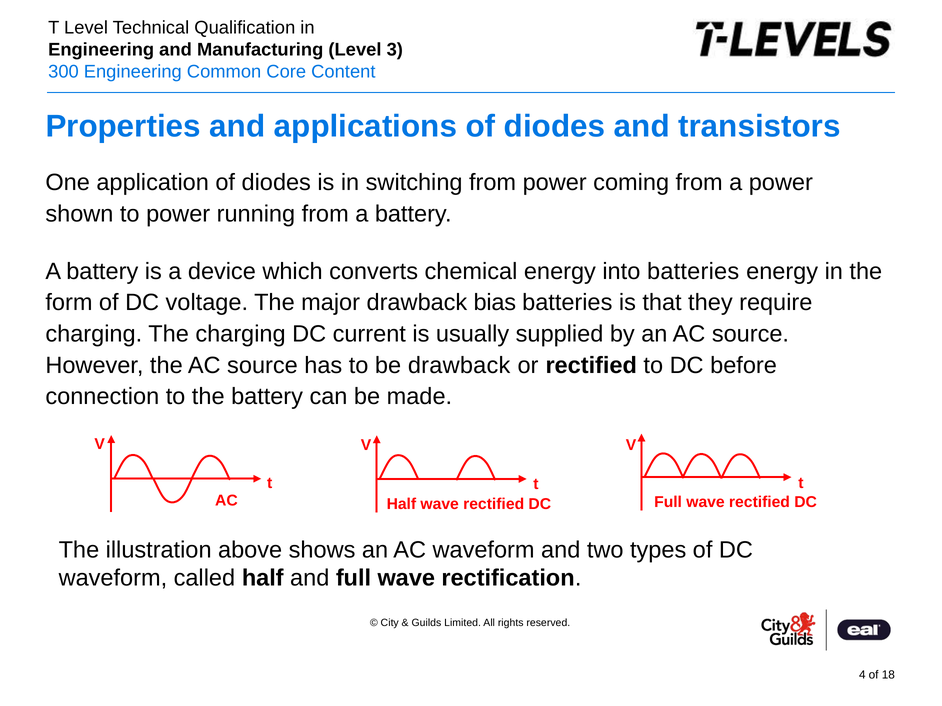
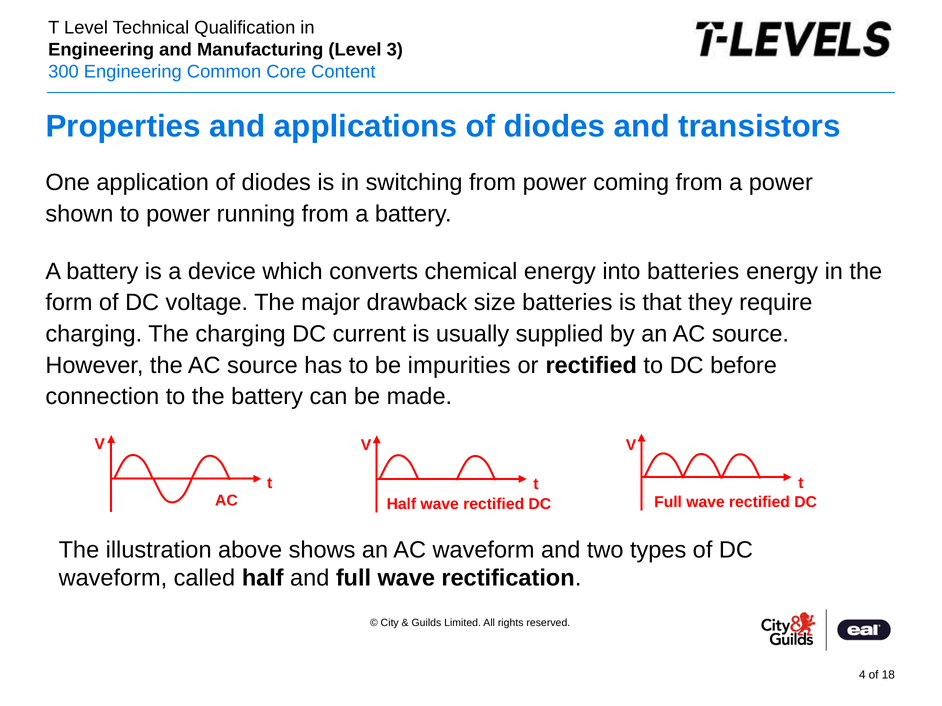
bias: bias -> size (495, 303)
be drawback: drawback -> impurities (459, 366)
